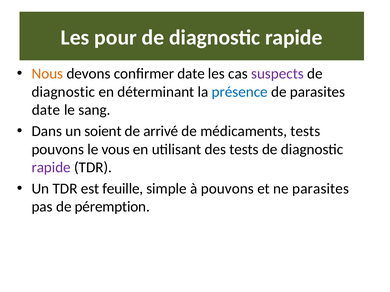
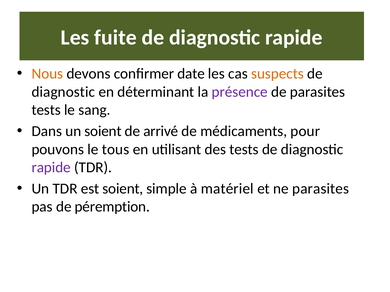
pour: pour -> fuite (116, 38)
suspects colour: purple -> orange (277, 74)
présence colour: blue -> purple (240, 92)
date: date -> tests (46, 110)
médicaments tests: tests -> pour (305, 131)
vous: vous -> tous (116, 150)
est feuille: feuille -> soient (123, 189)
à pouvons: pouvons -> matériel (227, 189)
